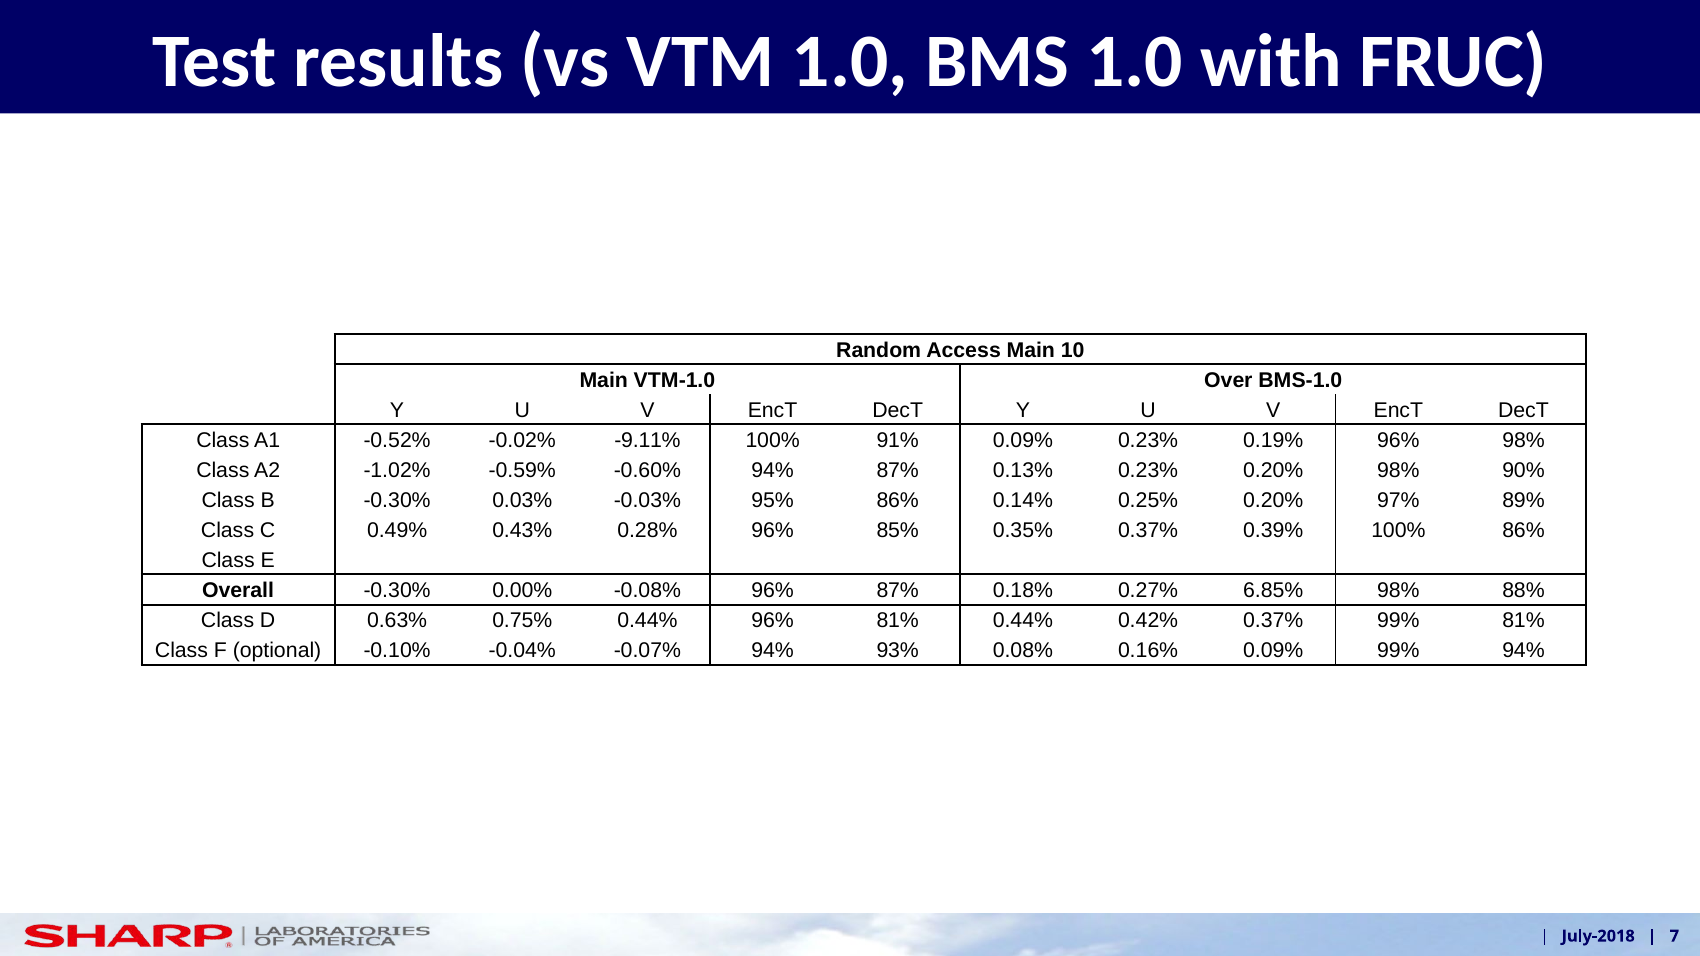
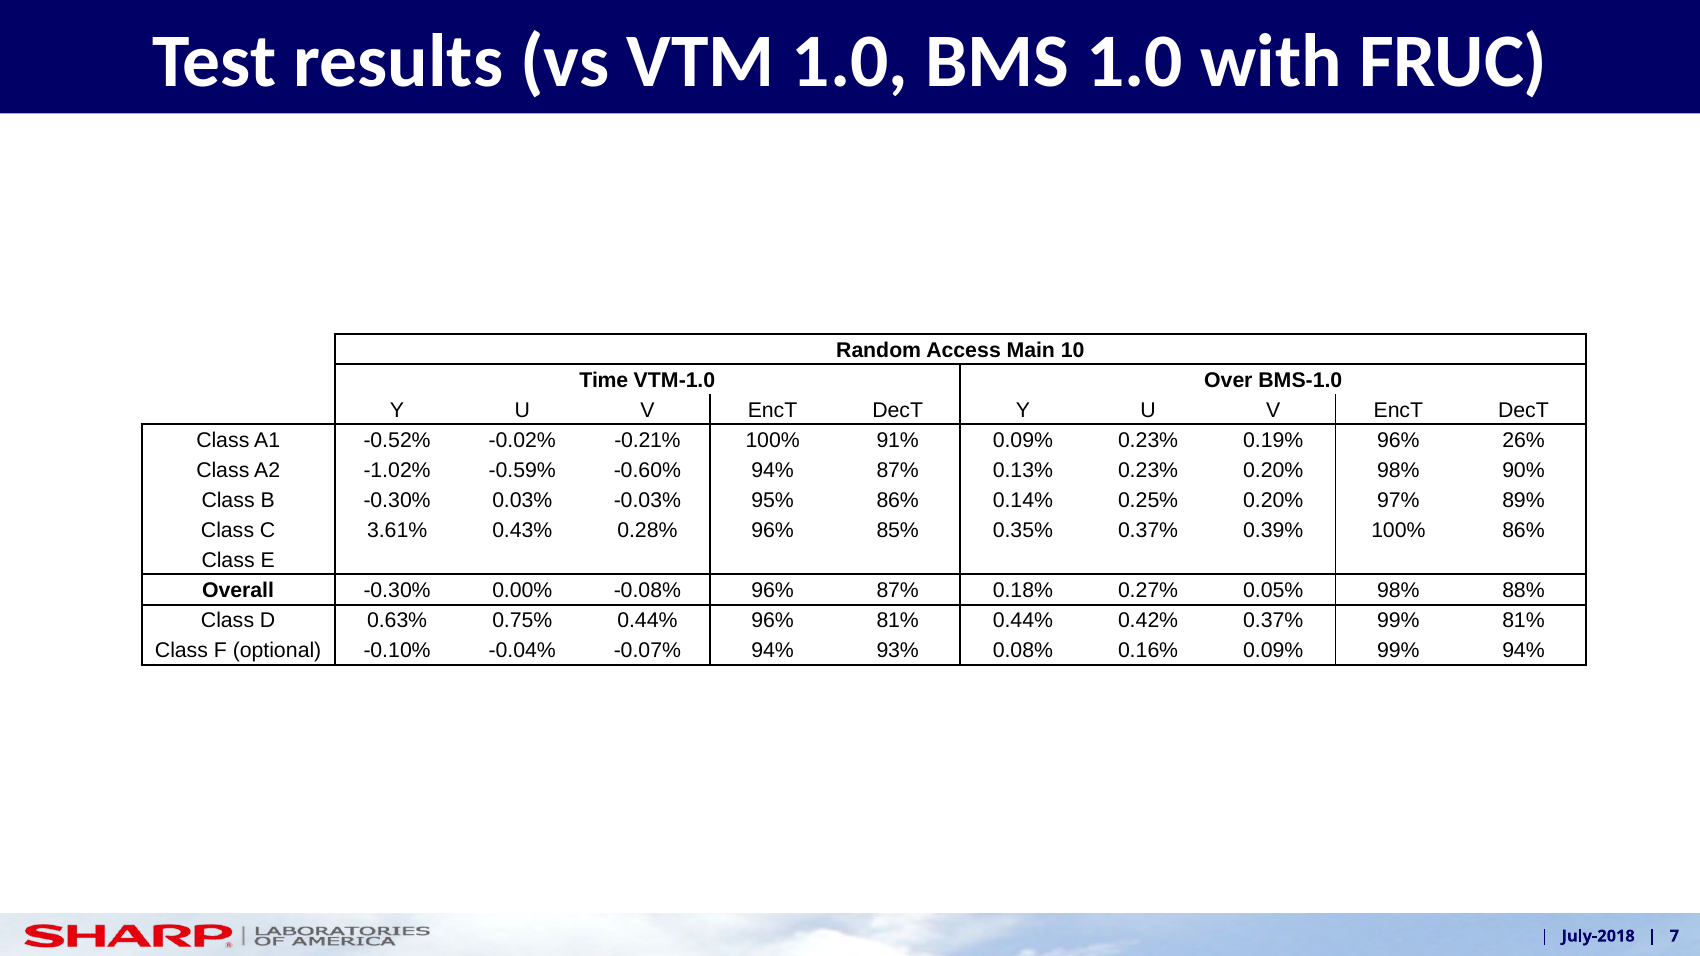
Main: Main -> Time (604, 380)
-9.11%: -9.11% -> -0.21% (647, 441)
96% 98%: 98% -> 26% (1524, 441)
0.49%: 0.49% -> 3.61% (397, 531)
6.85%: 6.85% -> 0.05% (1273, 591)
